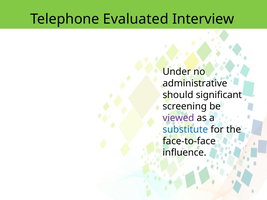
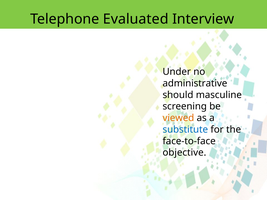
significant: significant -> masculine (219, 95)
viewed colour: purple -> orange (178, 118)
influence: influence -> objective (184, 153)
